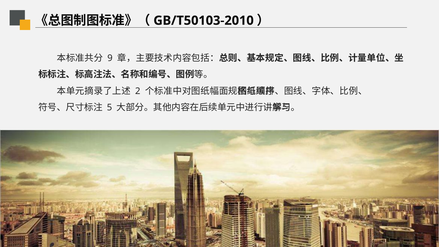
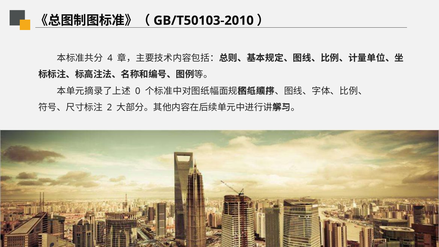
9: 9 -> 4 (110, 58)
2: 2 -> 0 (138, 91)
5: 5 -> 2 (109, 107)
